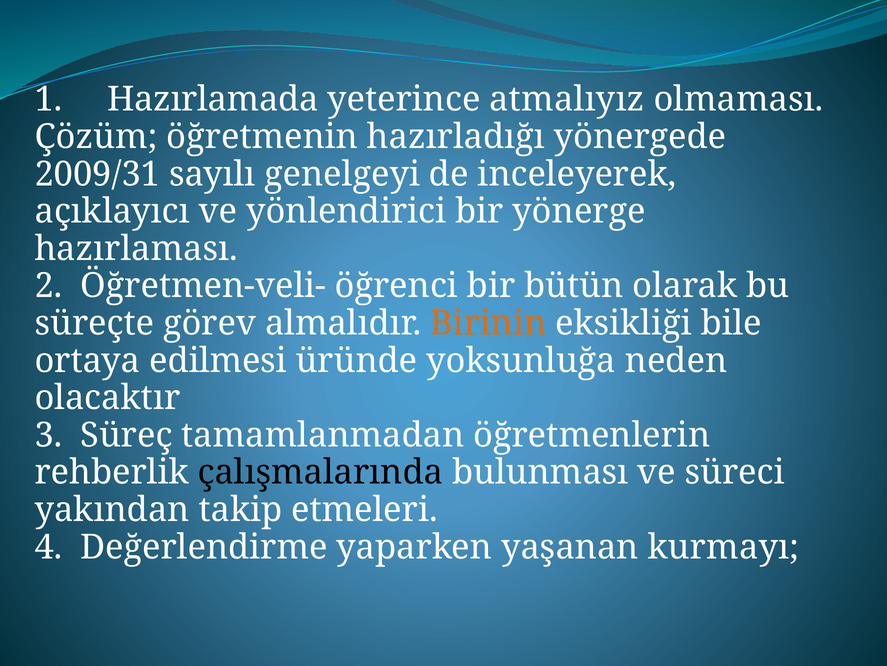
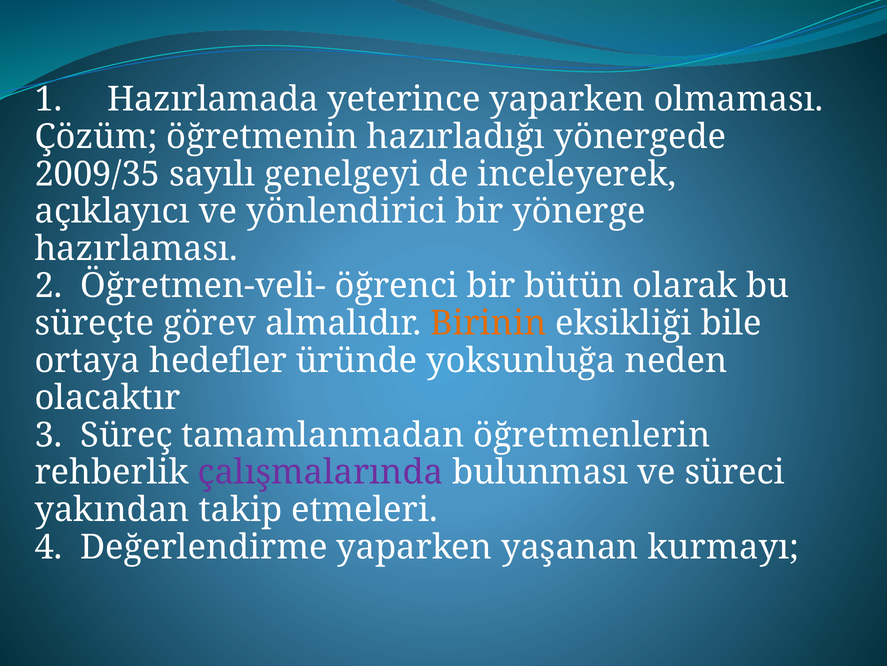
yeterince atmalıyız: atmalıyız -> yaparken (567, 99)
2009/31: 2009/31 -> 2009/35 (97, 174)
edilmesi: edilmesi -> hedefler (218, 360)
çalışmalarında colour: black -> purple (320, 472)
